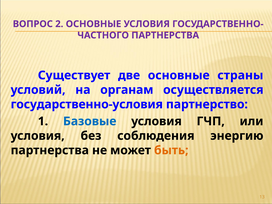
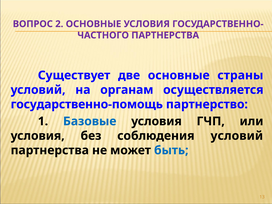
государственно-условия: государственно-условия -> государственно-помощь (87, 104)
соблюдения энергию: энергию -> условий (237, 136)
быть colour: orange -> blue (171, 150)
